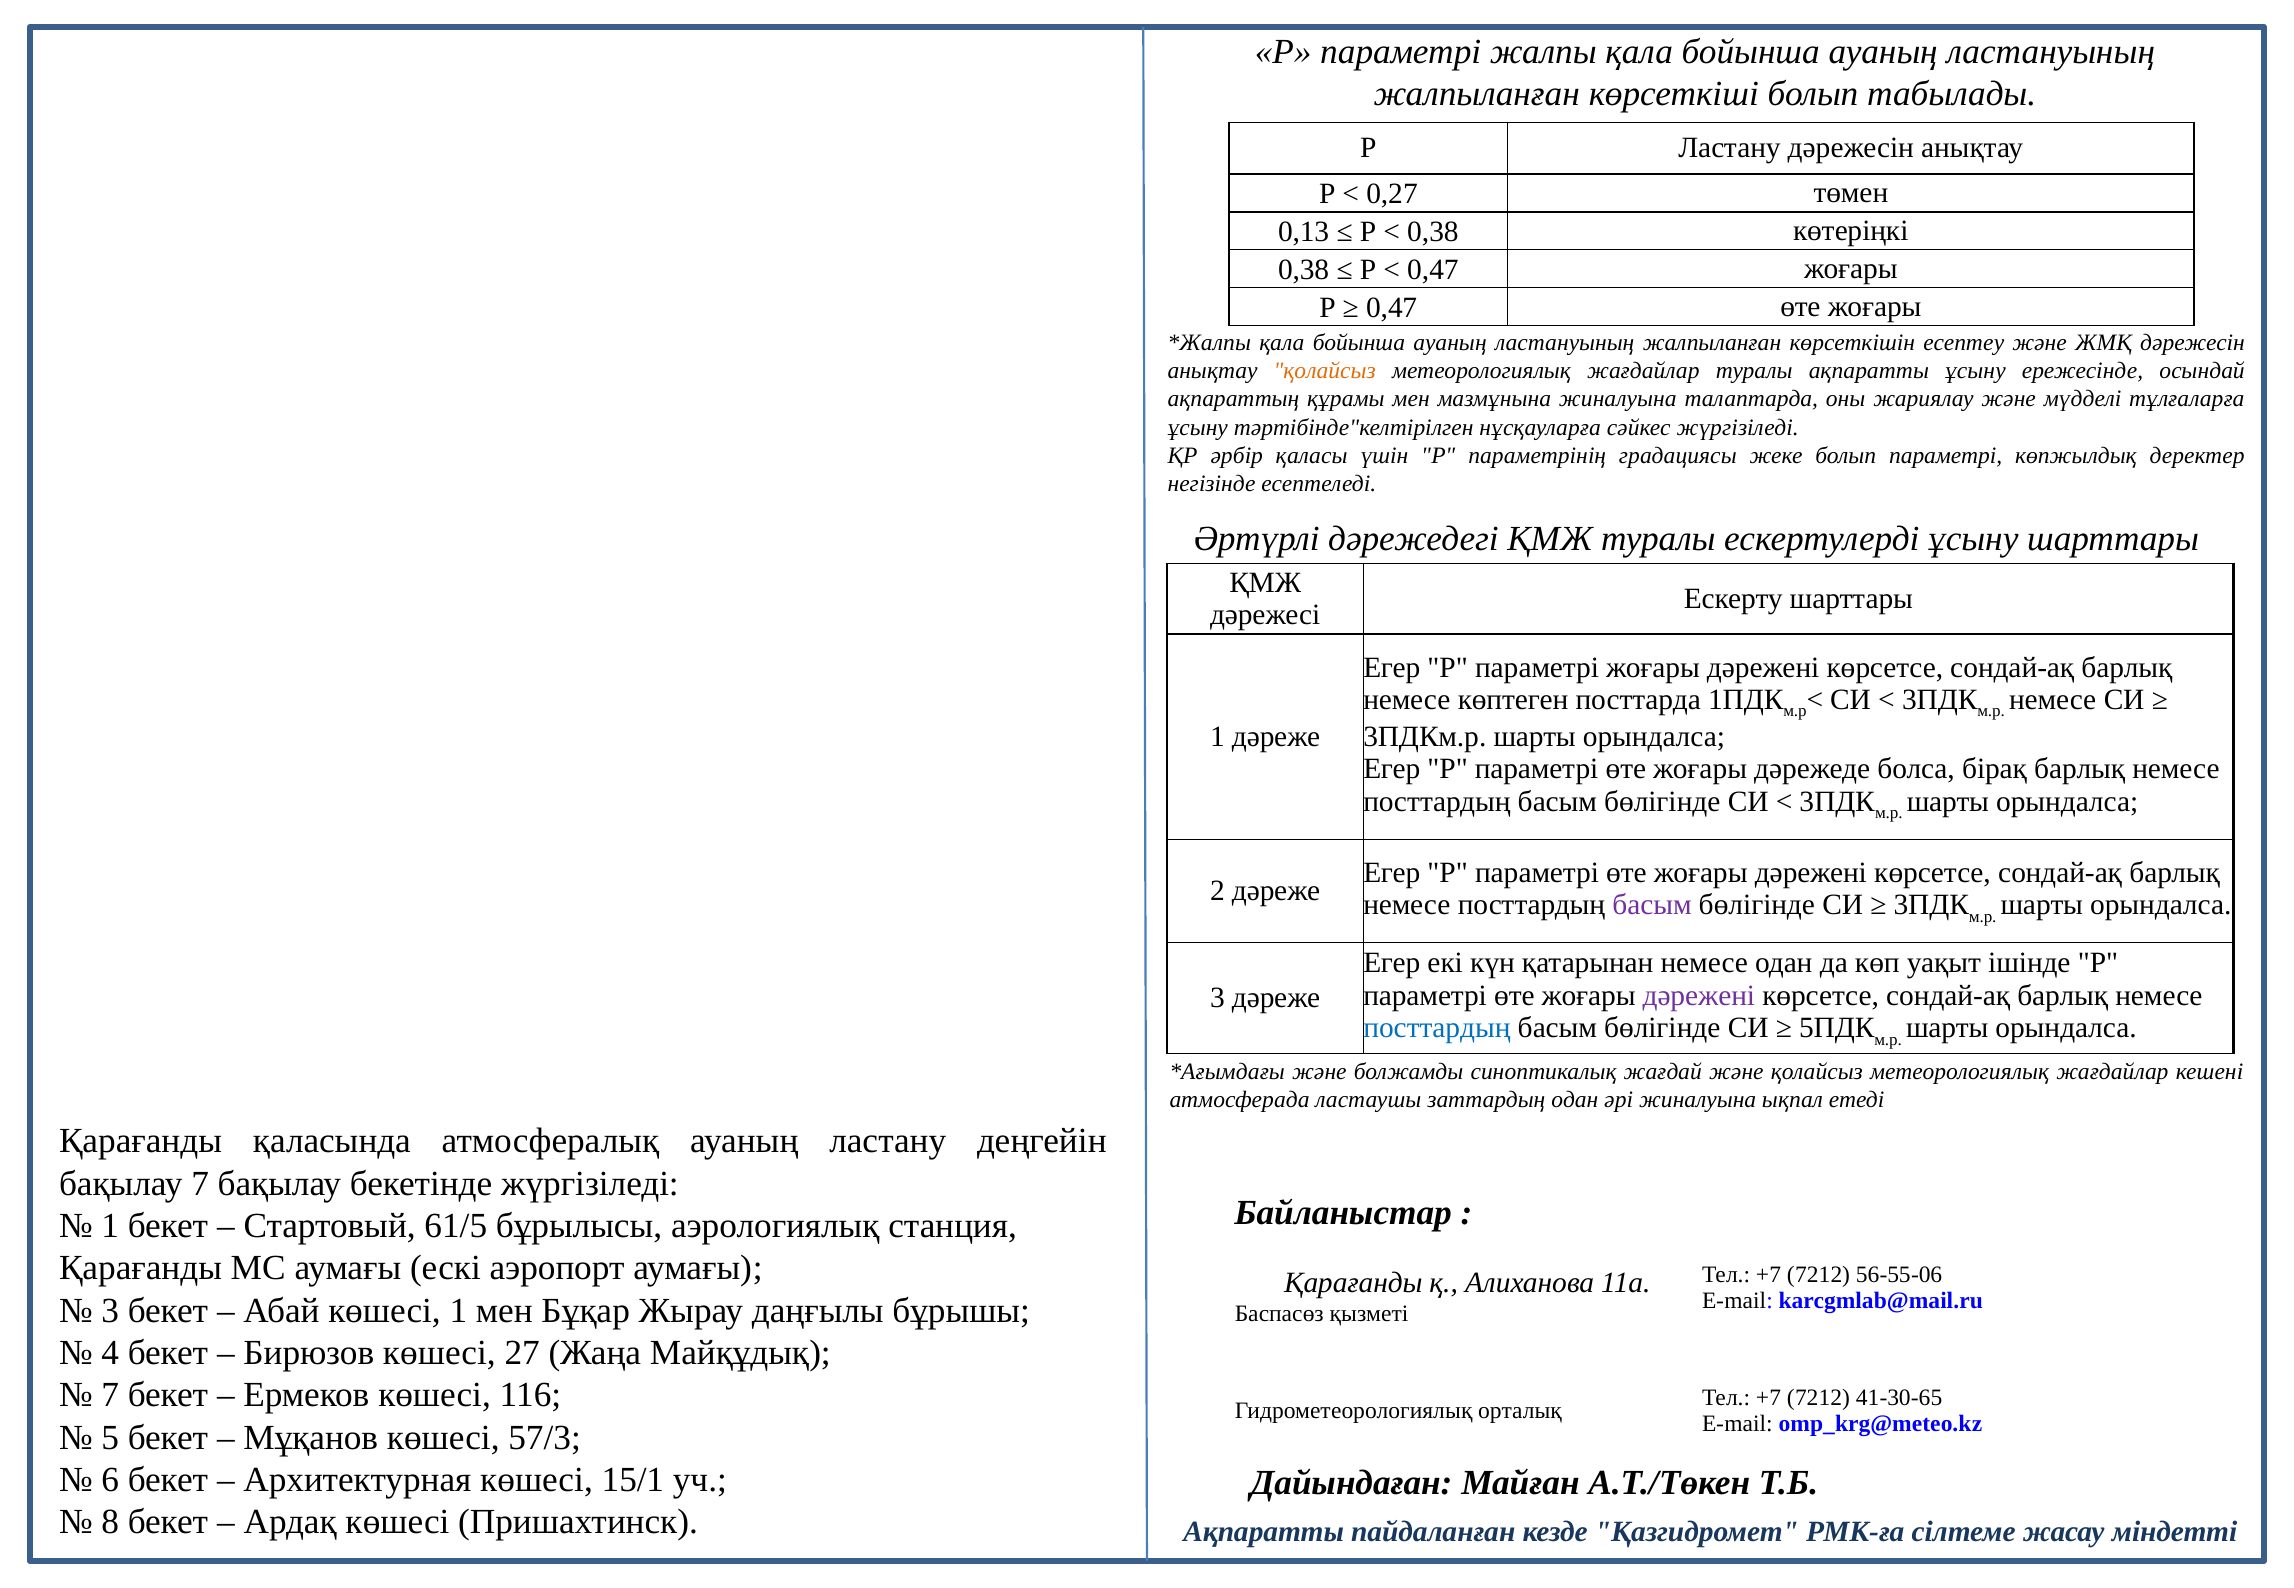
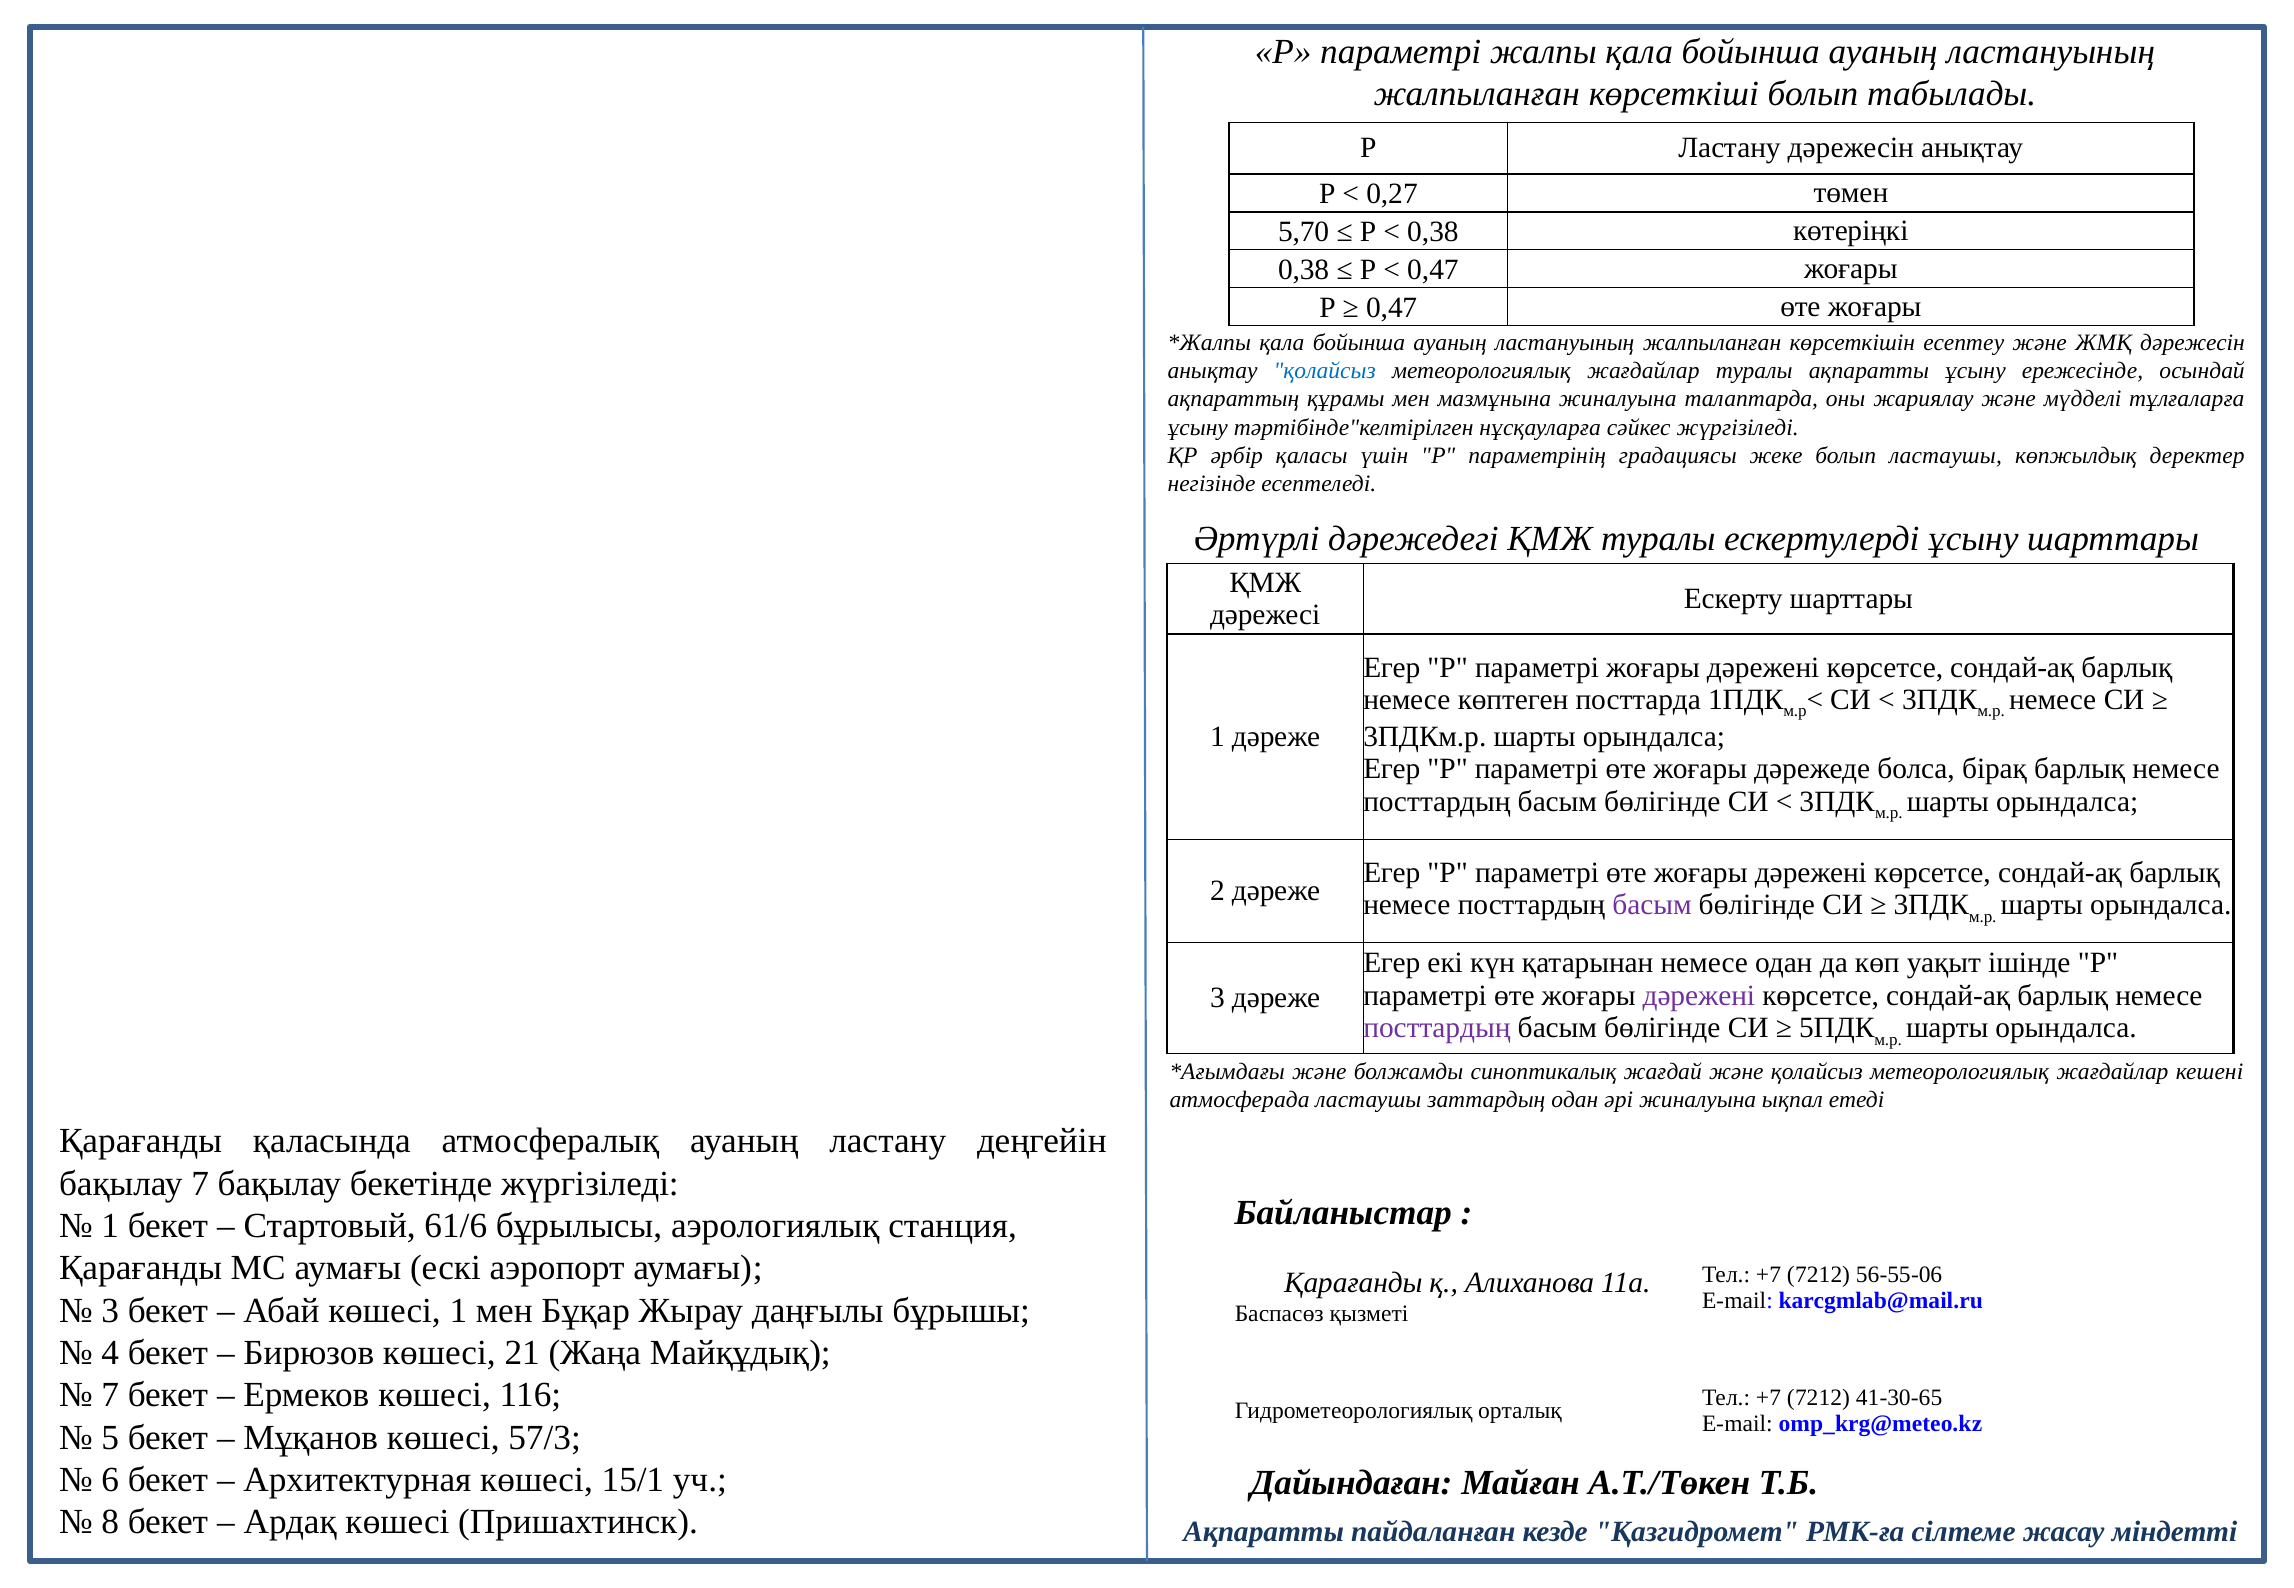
0,13: 0,13 -> 5,70 (1304, 232)
қолайсыз colour: orange -> blue (1325, 371)
болып параметрі: параметрі -> ластаушы (1946, 456)
посттардың colour: blue -> purple (1437, 1028)
61/5: 61/5 -> 61/6 (456, 1226)
27: 27 -> 21 (522, 1353)
